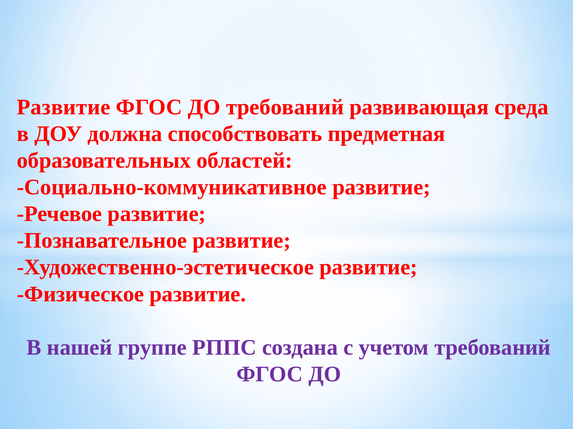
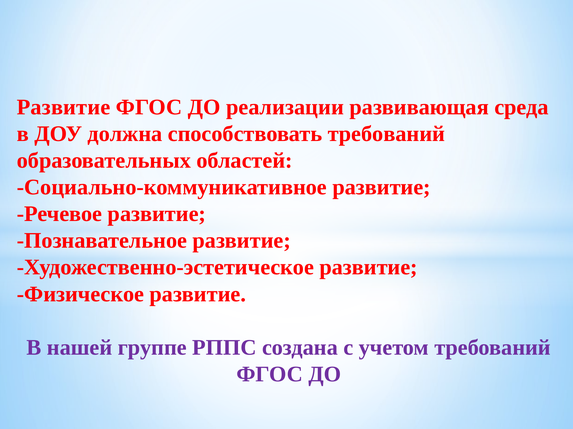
ДО требований: требований -> реализации (285, 107)
способствовать предметная: предметная -> требований (386, 134)
